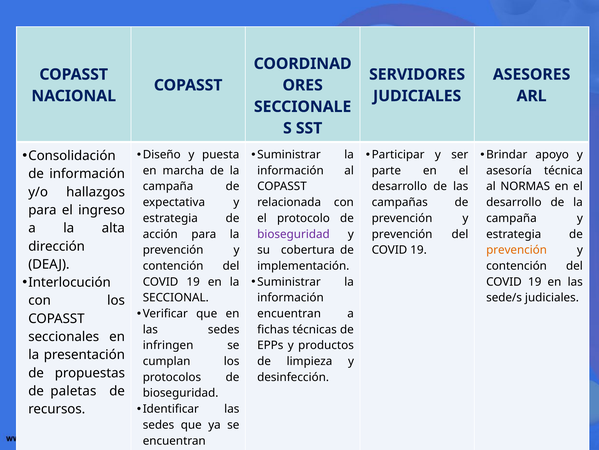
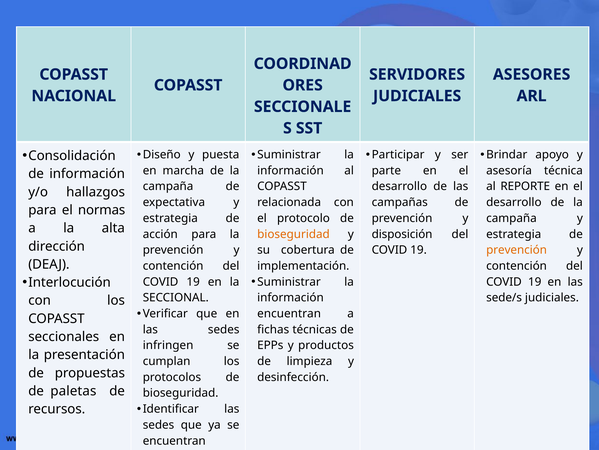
NORMAS: NORMAS -> REPORTE (525, 186)
ingreso: ingreso -> normas (102, 210)
bioseguridad colour: purple -> orange (293, 234)
prevención: prevención -> disposición (402, 234)
